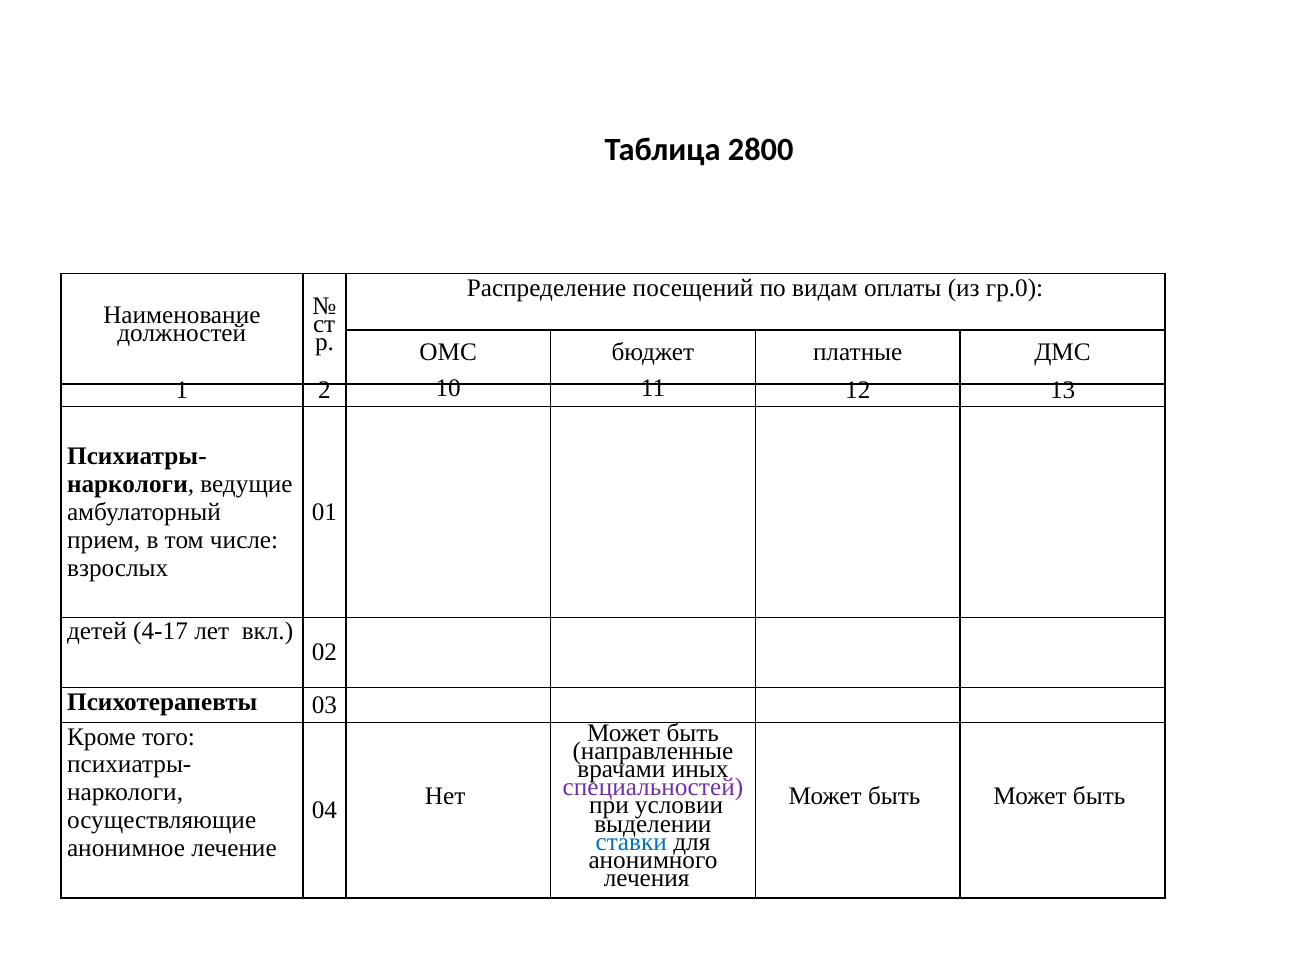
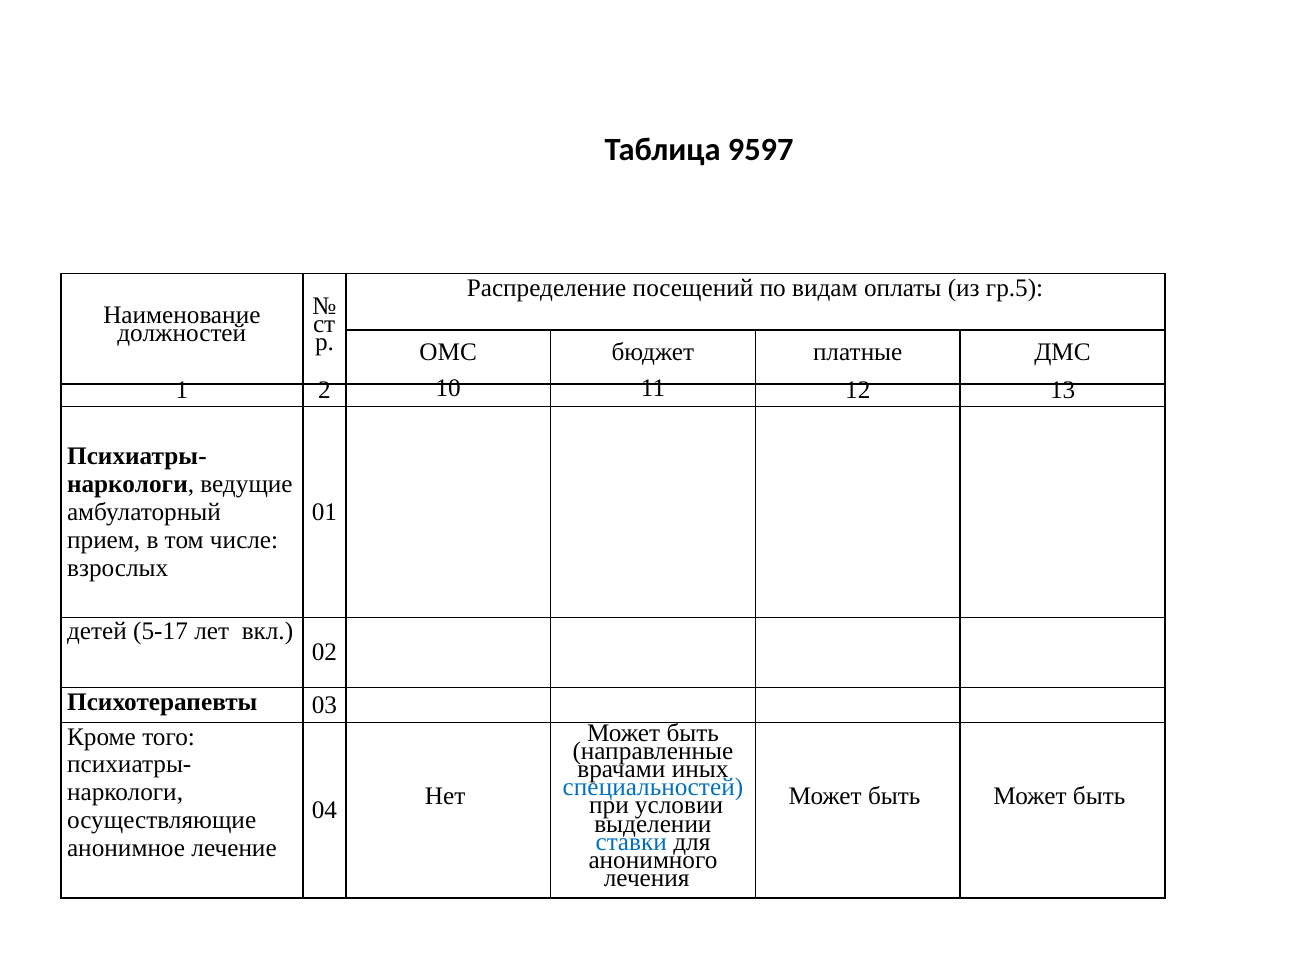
2800: 2800 -> 9597 (761, 150)
гр.0: гр.0 -> гр.5 (1015, 288)
4-17: 4-17 -> 5-17 (161, 631)
специальностей colour: purple -> blue (653, 787)
